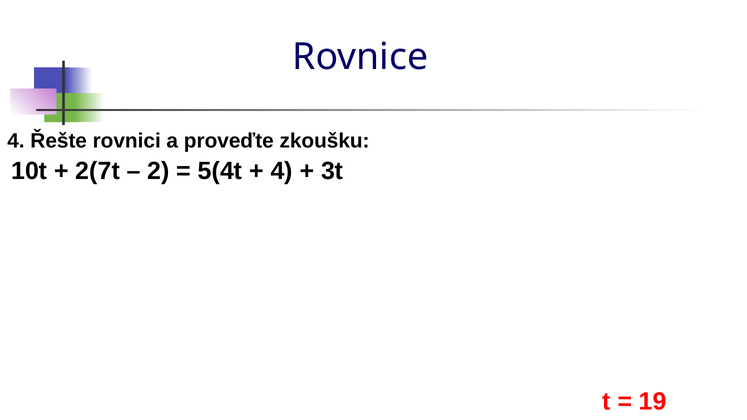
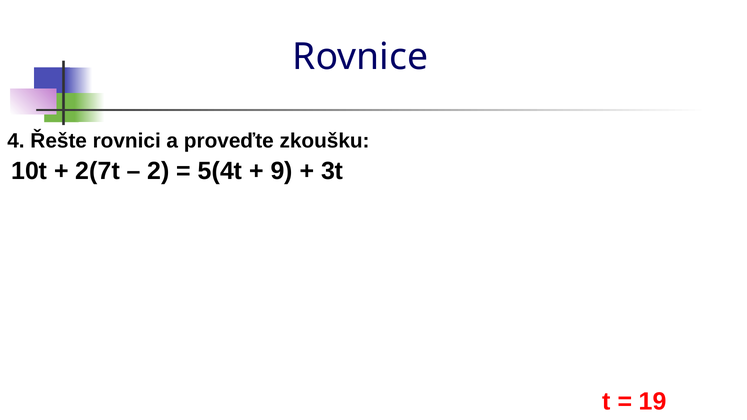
4: 4 -> 9 (282, 171)
